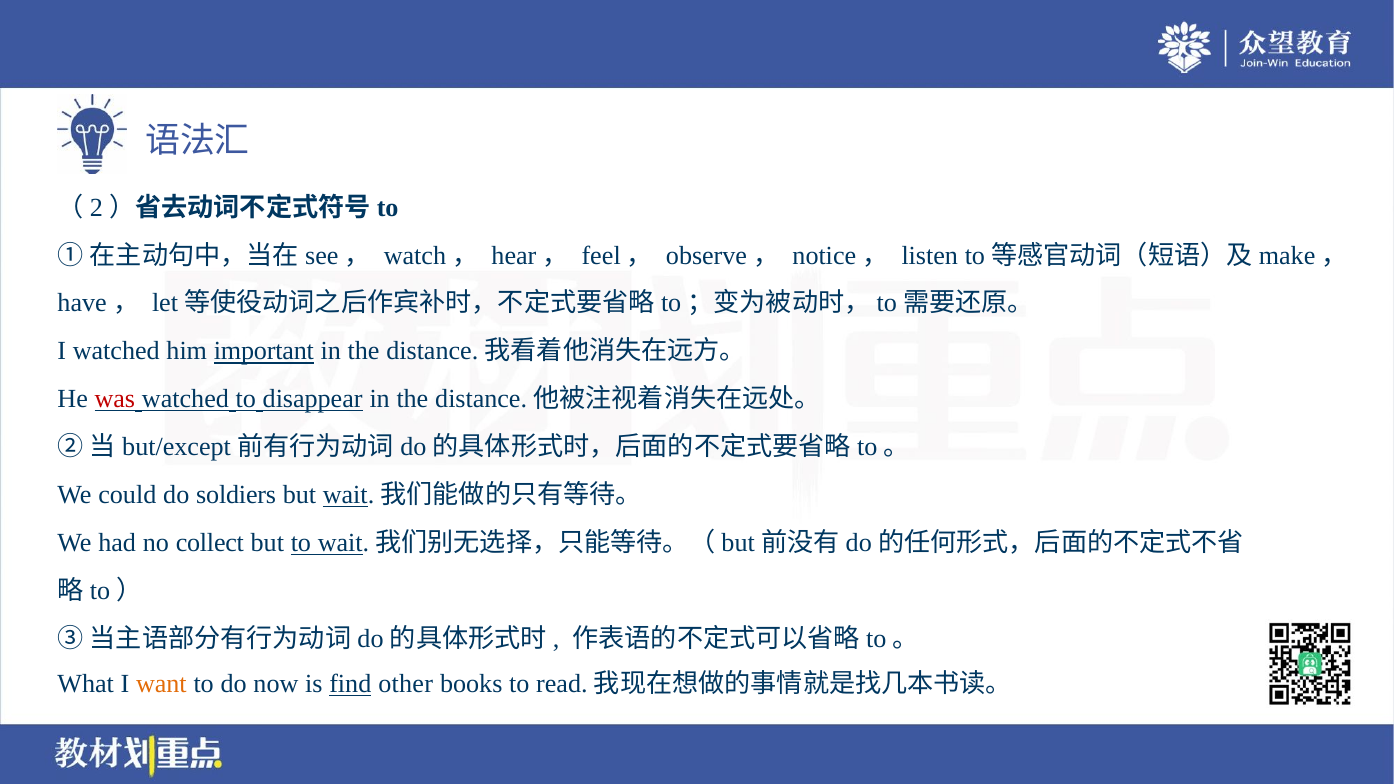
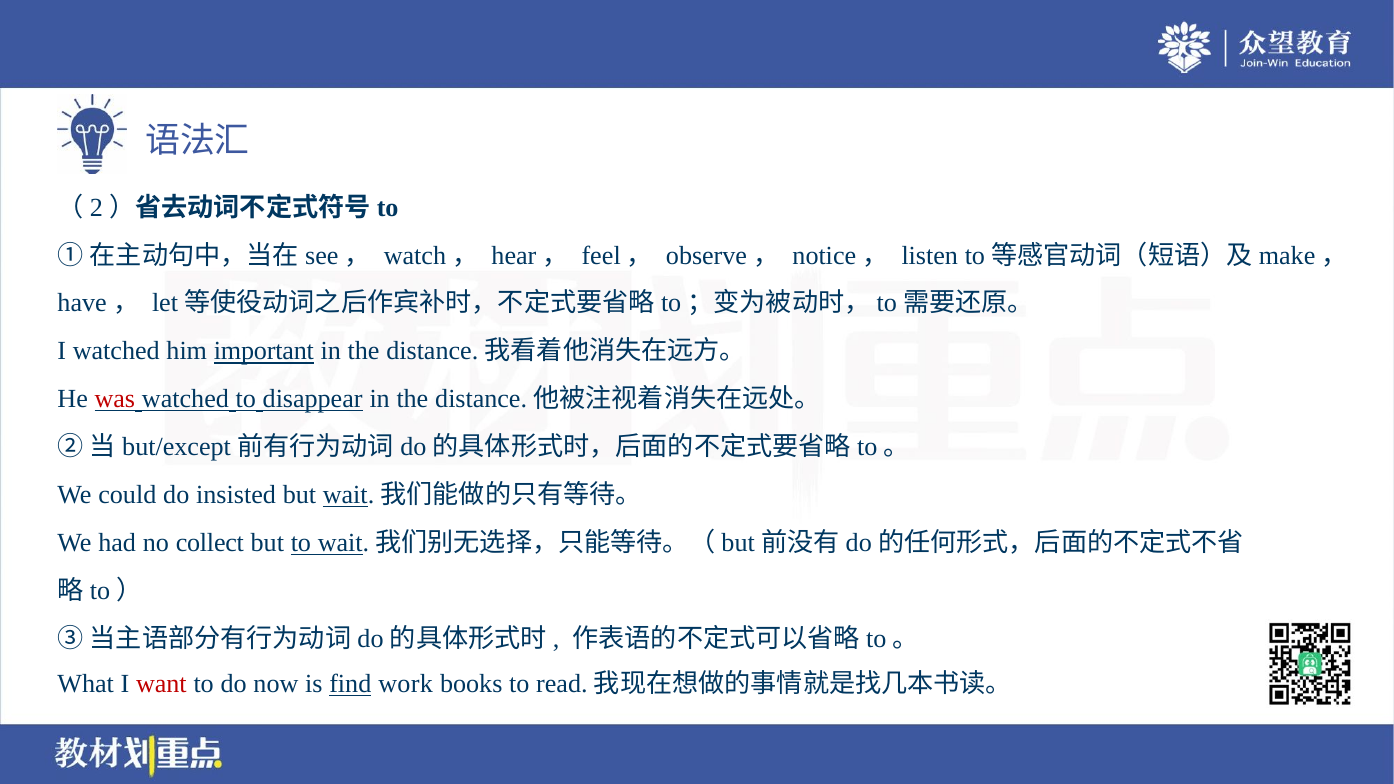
soldiers: soldiers -> insisted (236, 495)
want colour: orange -> red (161, 684)
other: other -> work (406, 684)
